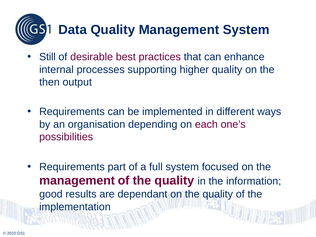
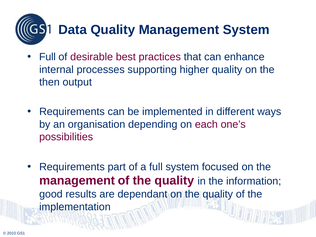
Still: Still -> Full (47, 57)
